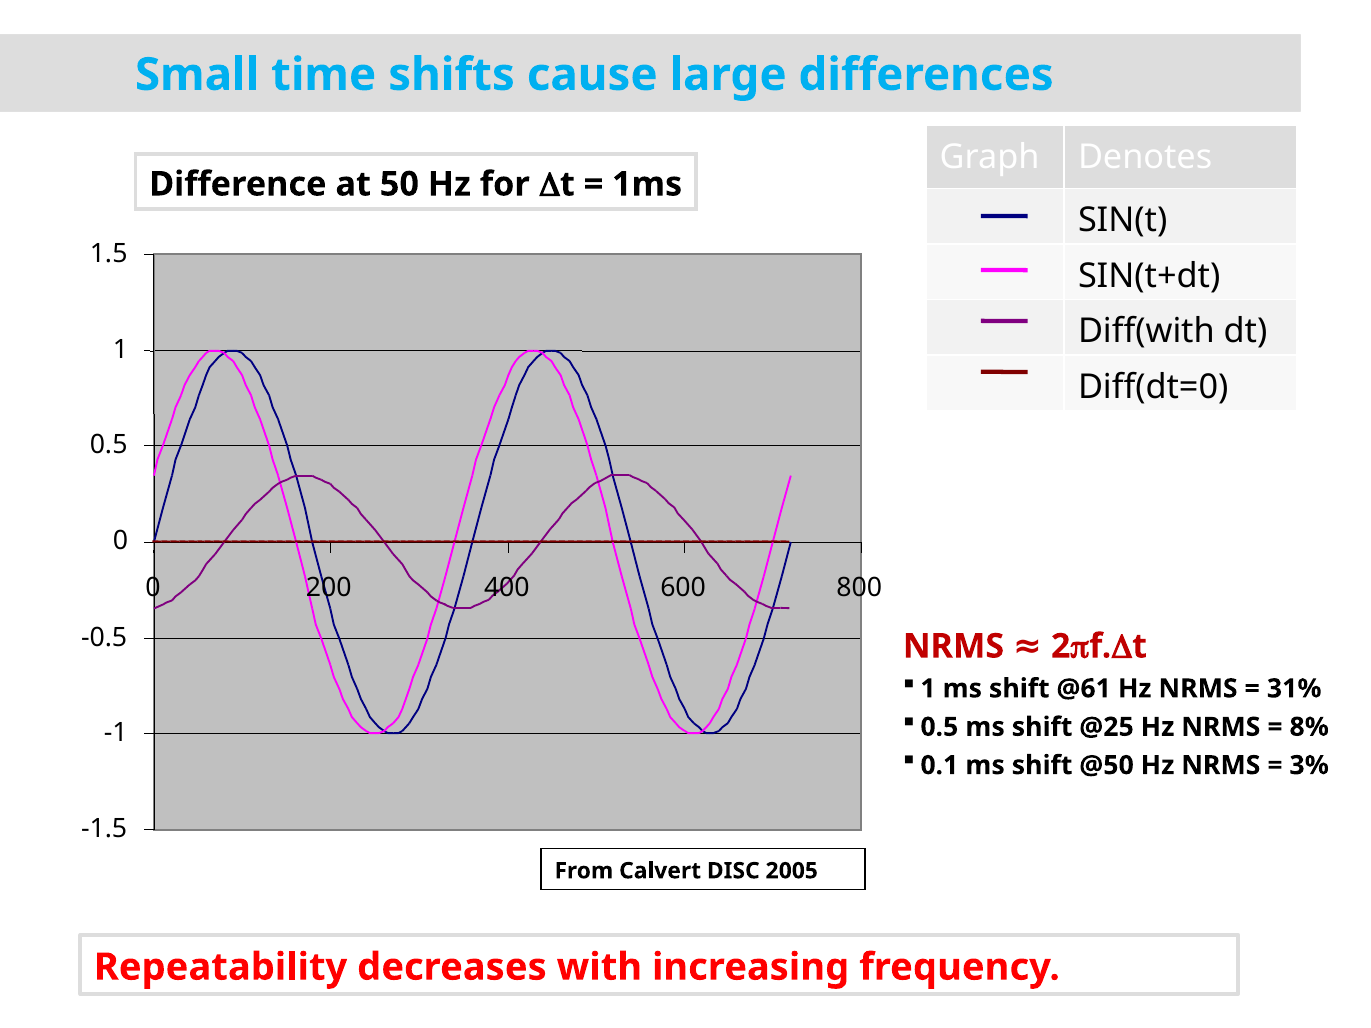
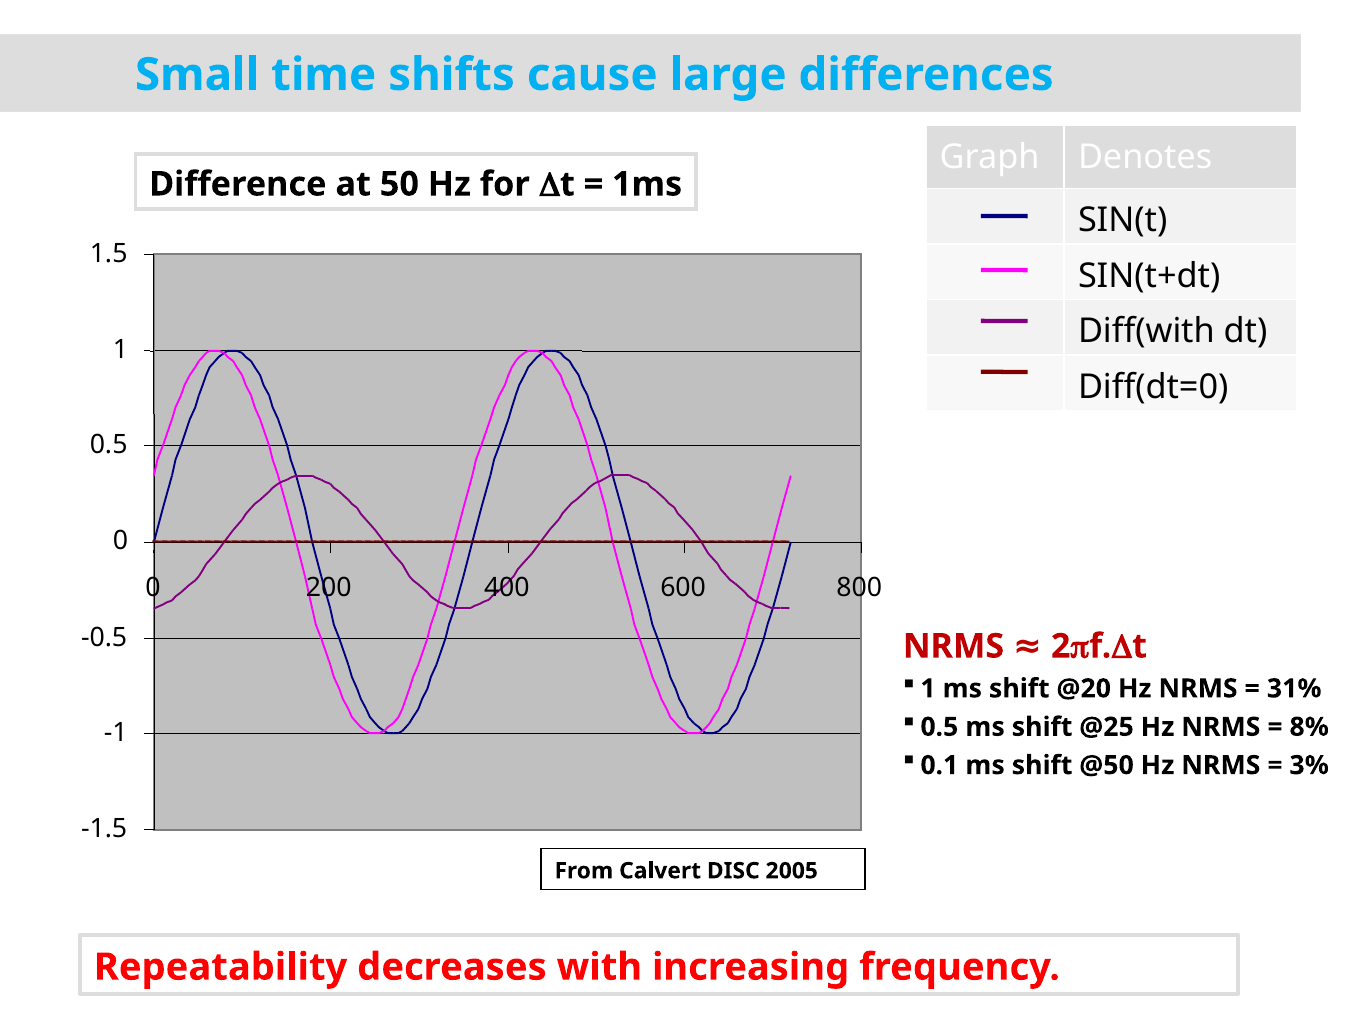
@61: @61 -> @20 (1084, 689)
